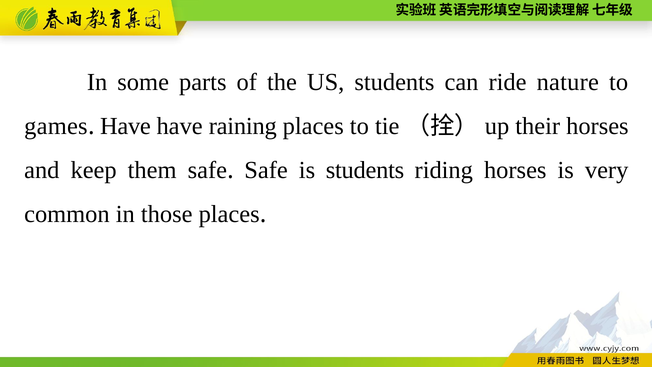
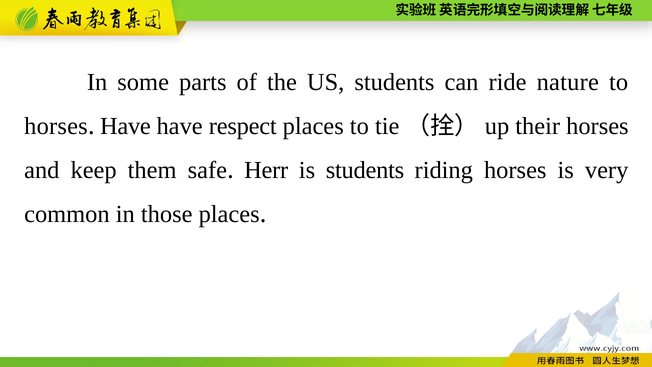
games: games -> horses (56, 126)
raining: raining -> respect (243, 126)
Safe: Safe -> Herr (266, 170)
